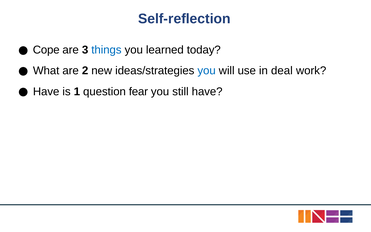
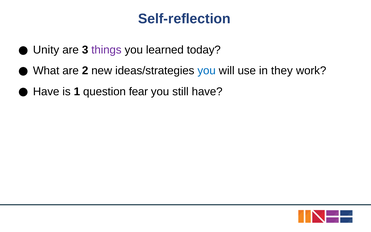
Cope: Cope -> Unity (46, 50)
things colour: blue -> purple (106, 50)
deal: deal -> they (282, 71)
